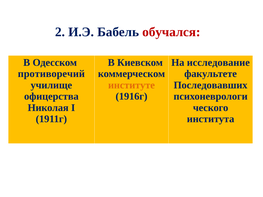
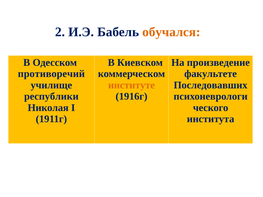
обучался colour: red -> orange (171, 32)
исследование: исследование -> произведение (218, 63)
офицерства: офицерства -> республики (51, 96)
